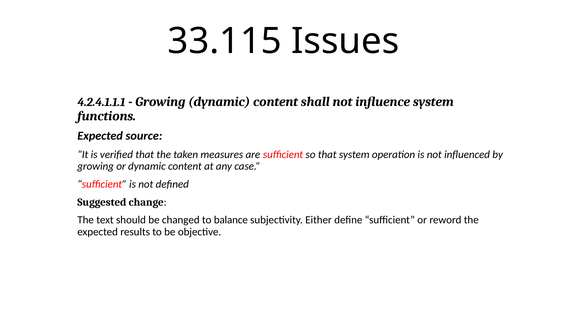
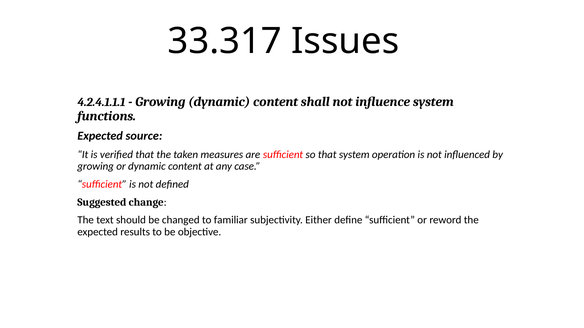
33.115: 33.115 -> 33.317 (225, 41)
balance: balance -> familiar (231, 220)
